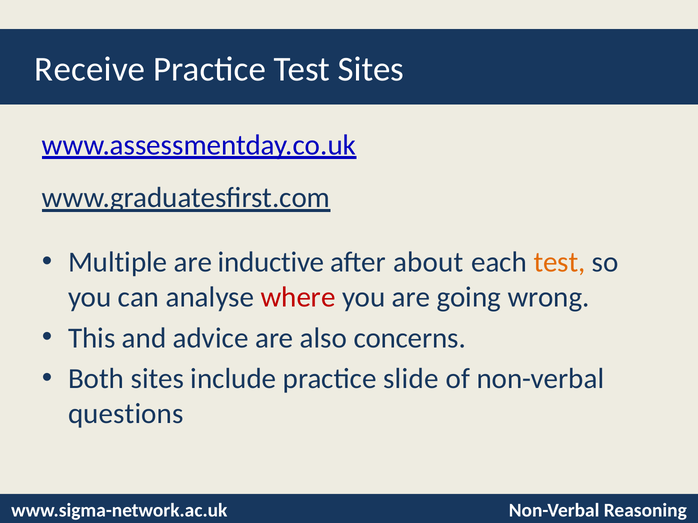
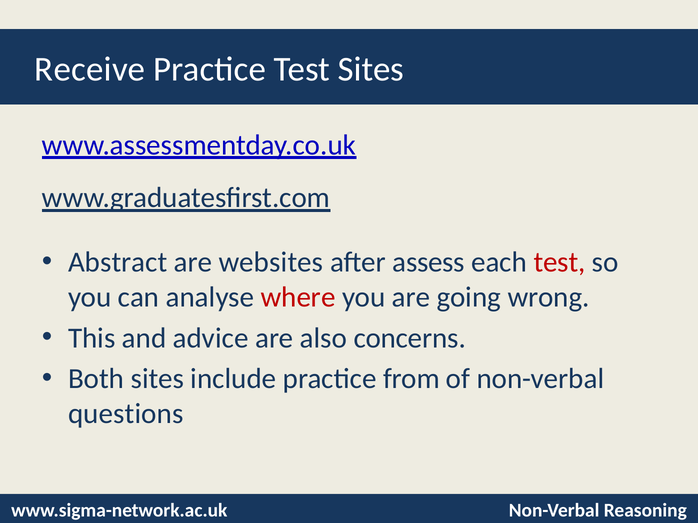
Multiple: Multiple -> Abstract (118, 263)
inductive: inductive -> websites (271, 263)
about: about -> assess (429, 263)
test colour: orange -> red (560, 263)
slide: slide -> from (411, 379)
